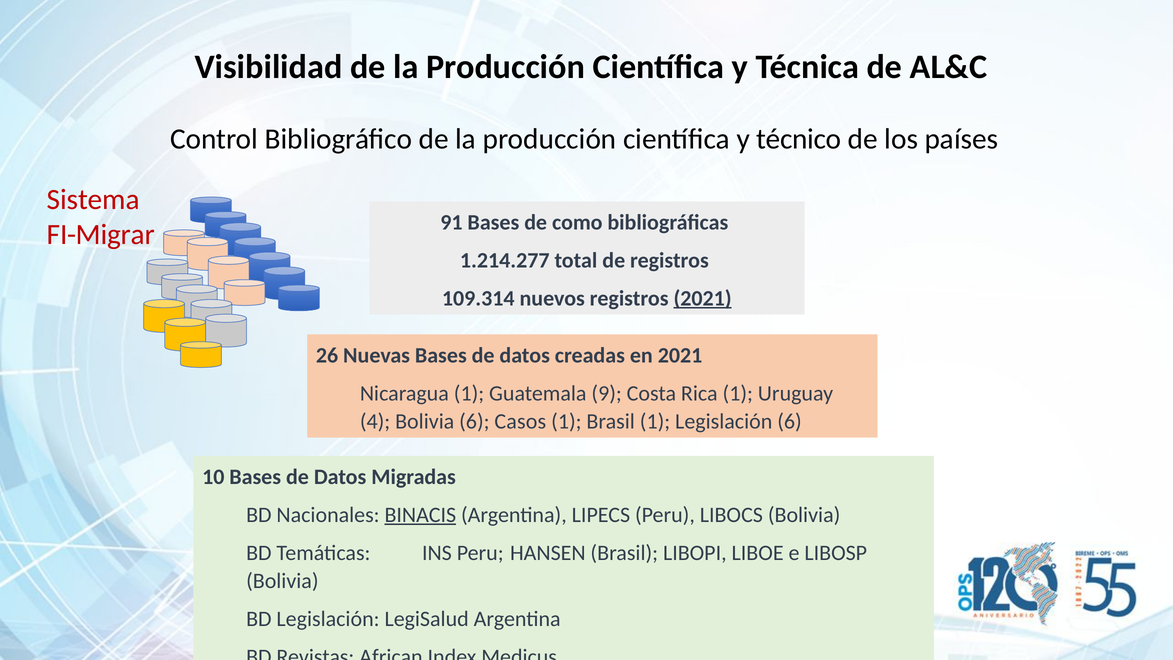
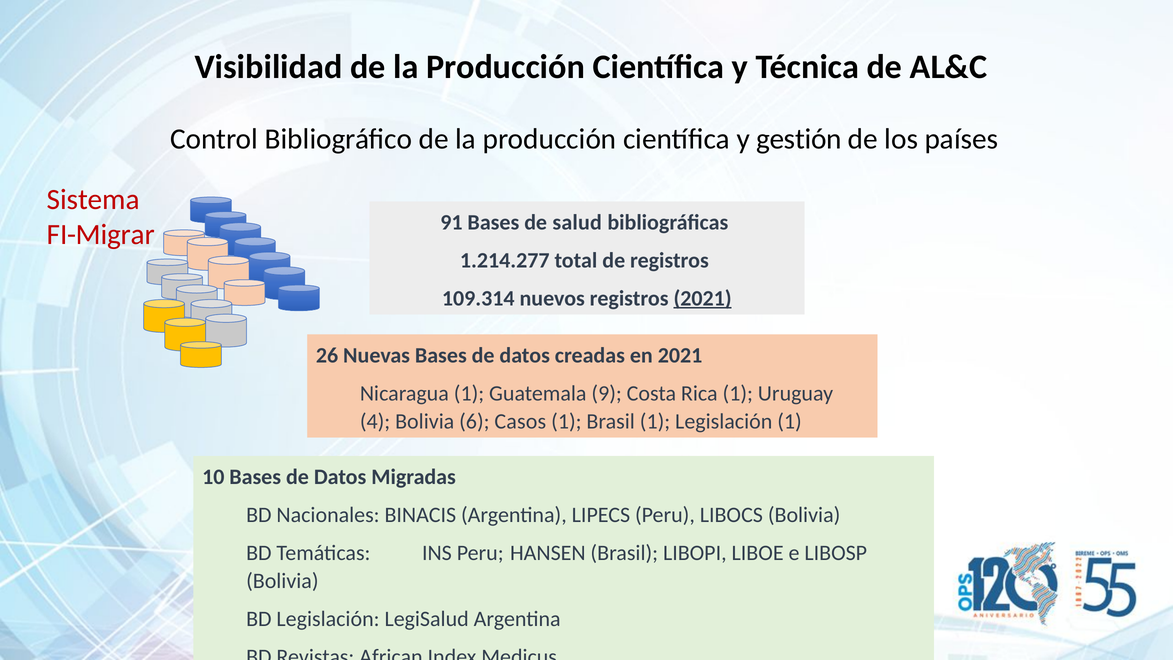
técnico: técnico -> gestión (799, 139)
como: como -> salud (577, 222)
Legislación 6: 6 -> 1 (790, 421)
BINACIS underline: present -> none (420, 515)
